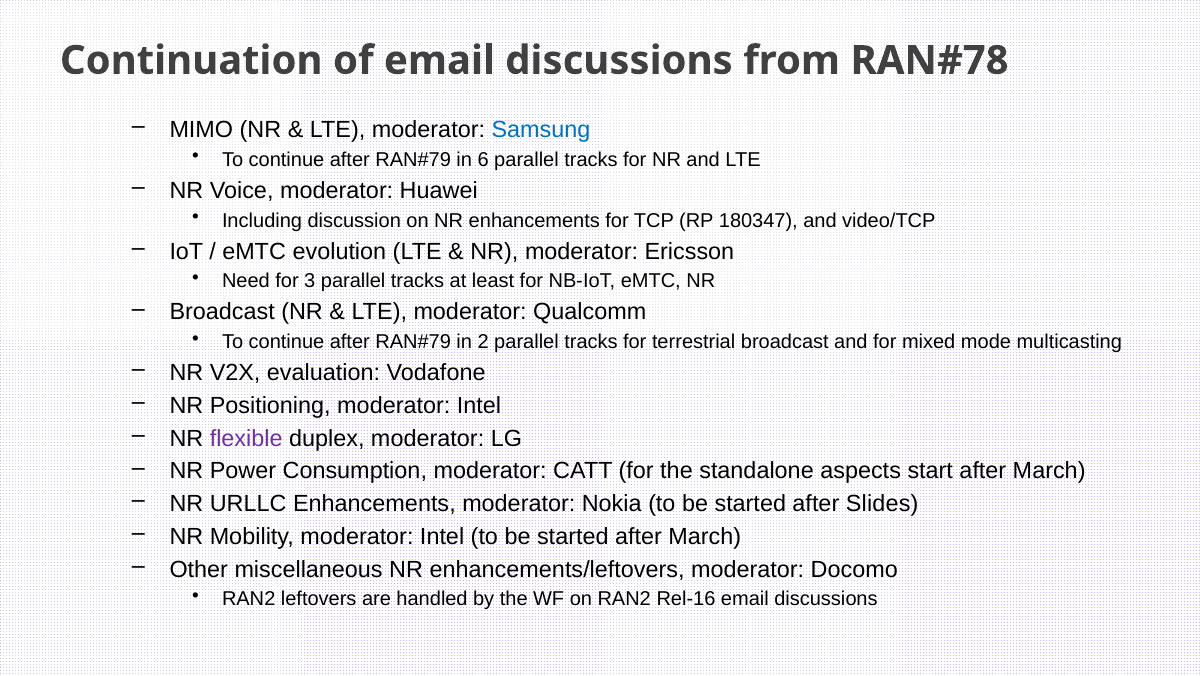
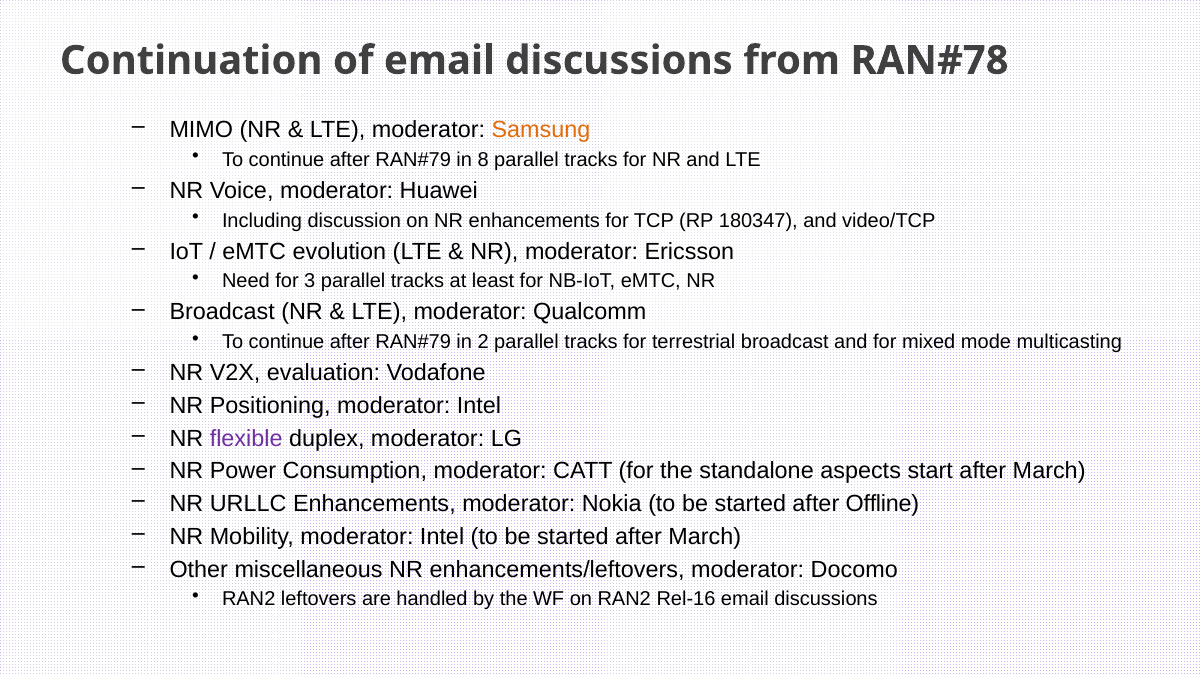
Samsung colour: blue -> orange (541, 130)
6: 6 -> 8 (483, 160)
Slides: Slides -> Offline (882, 504)
